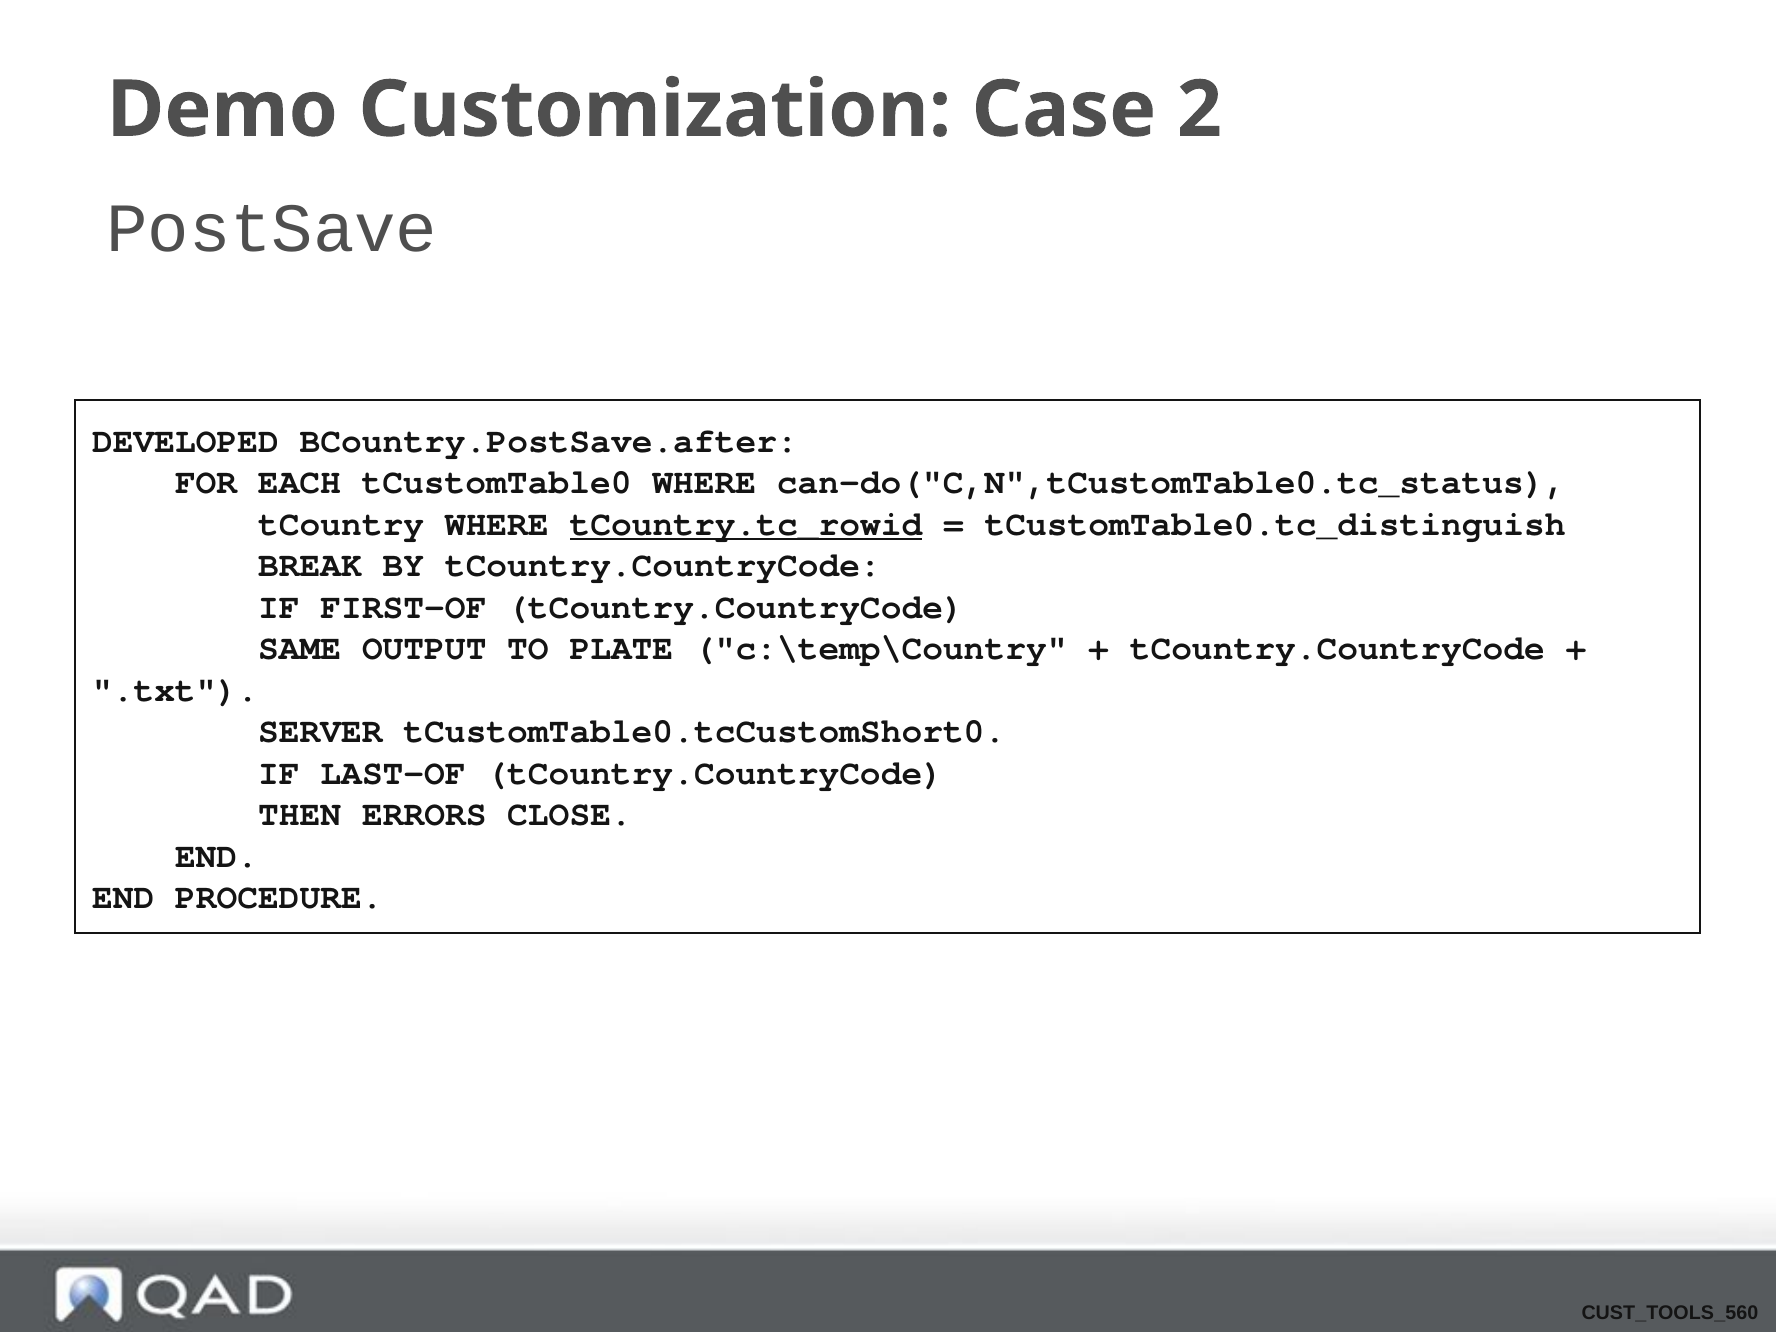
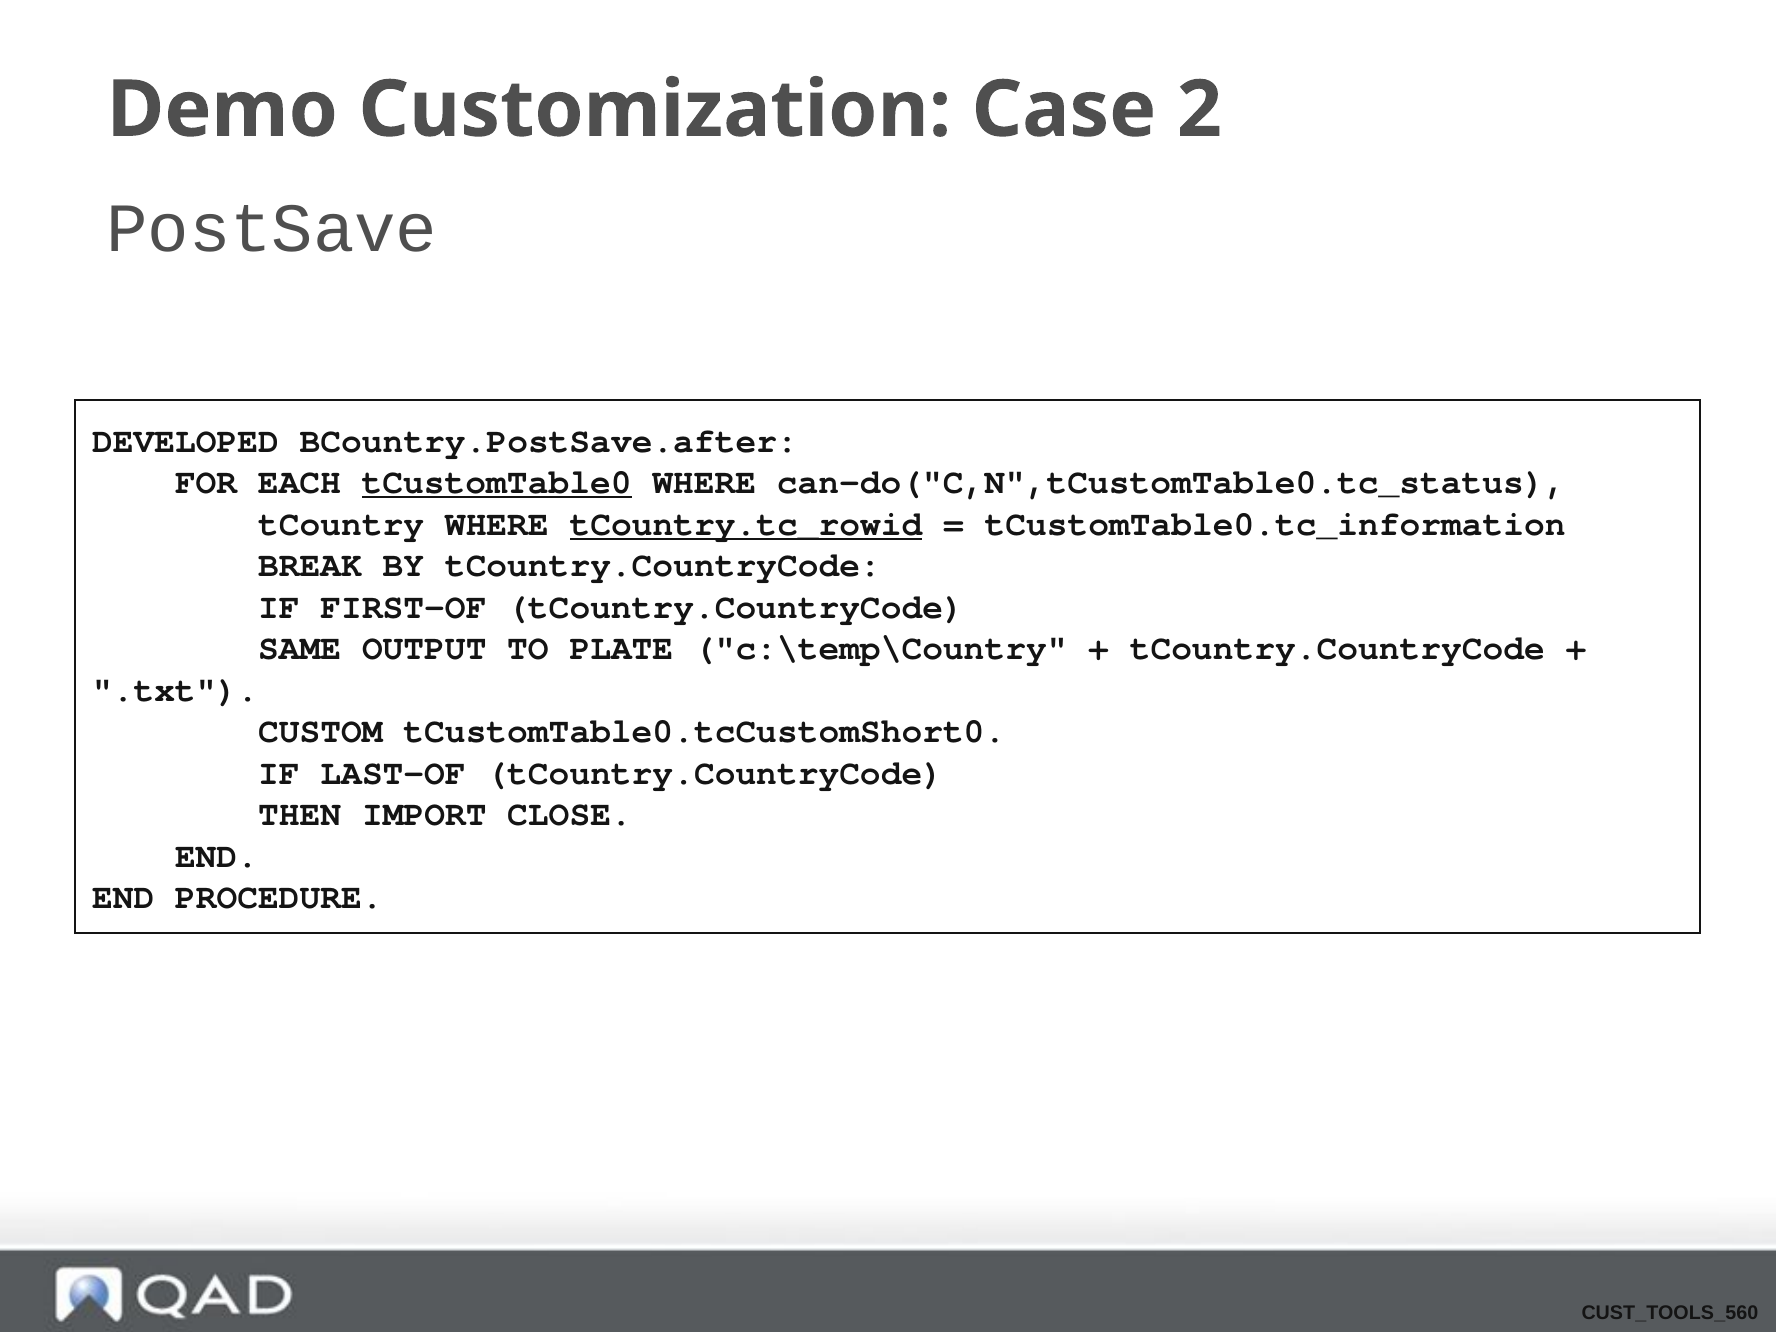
tCustomTable0 underline: none -> present (497, 483)
tCustomTable0.tc_distinguish: tCustomTable0.tc_distinguish -> tCustomTable0.tc_information (1275, 524)
SERVER: SERVER -> CUSTOM (320, 731)
ERRORS: ERRORS -> IMPORT (424, 814)
